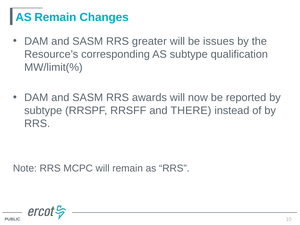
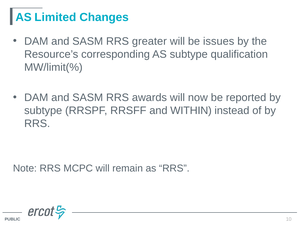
AS Remain: Remain -> Limited (55, 17)
THERE: THERE -> WITHIN (191, 111)
